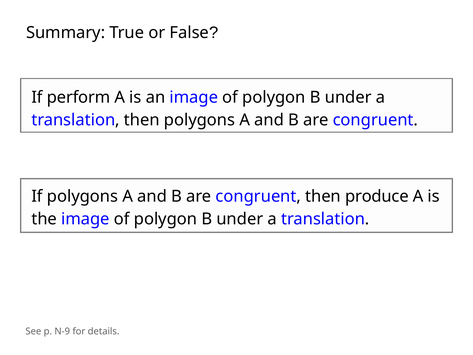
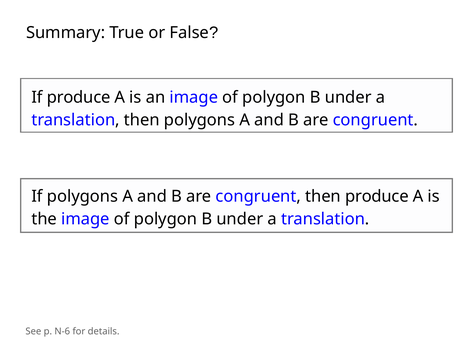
If perform: perform -> produce (79, 97)
N-9: N-9 -> N-6 (62, 331)
